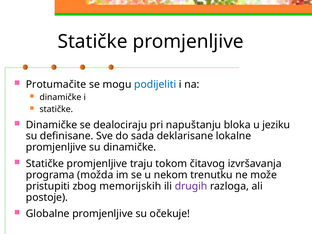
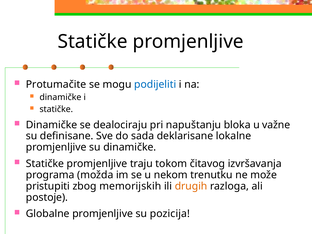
jeziku: jeziku -> važne (276, 125)
drugih colour: purple -> orange (191, 186)
očekuje: očekuje -> pozicija (170, 214)
